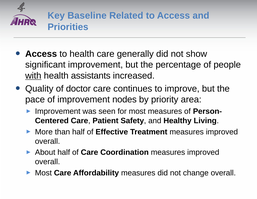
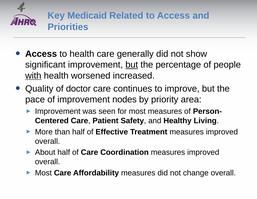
Baseline: Baseline -> Medicaid (87, 16)
but underline: none -> present (132, 65)
assistants: assistants -> worsened (91, 76)
